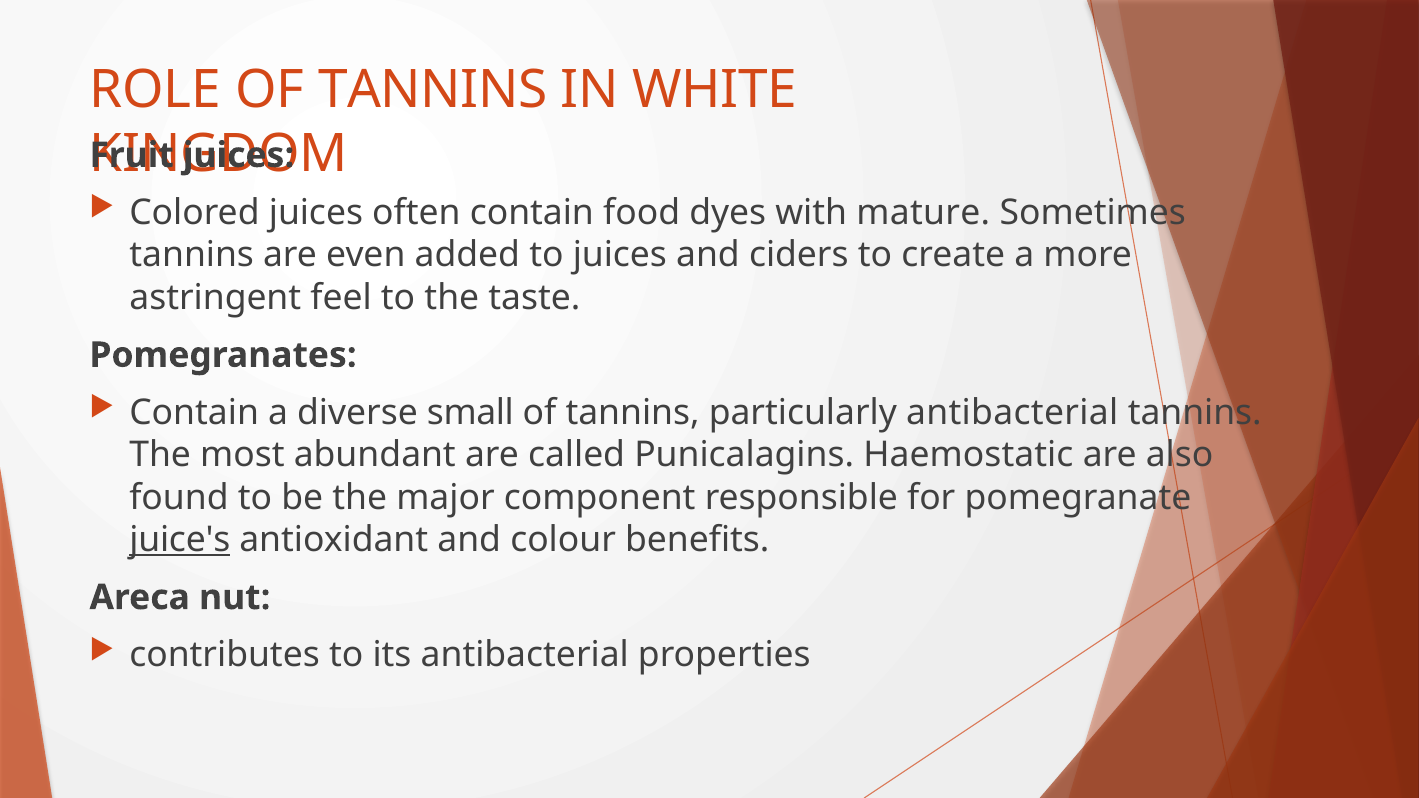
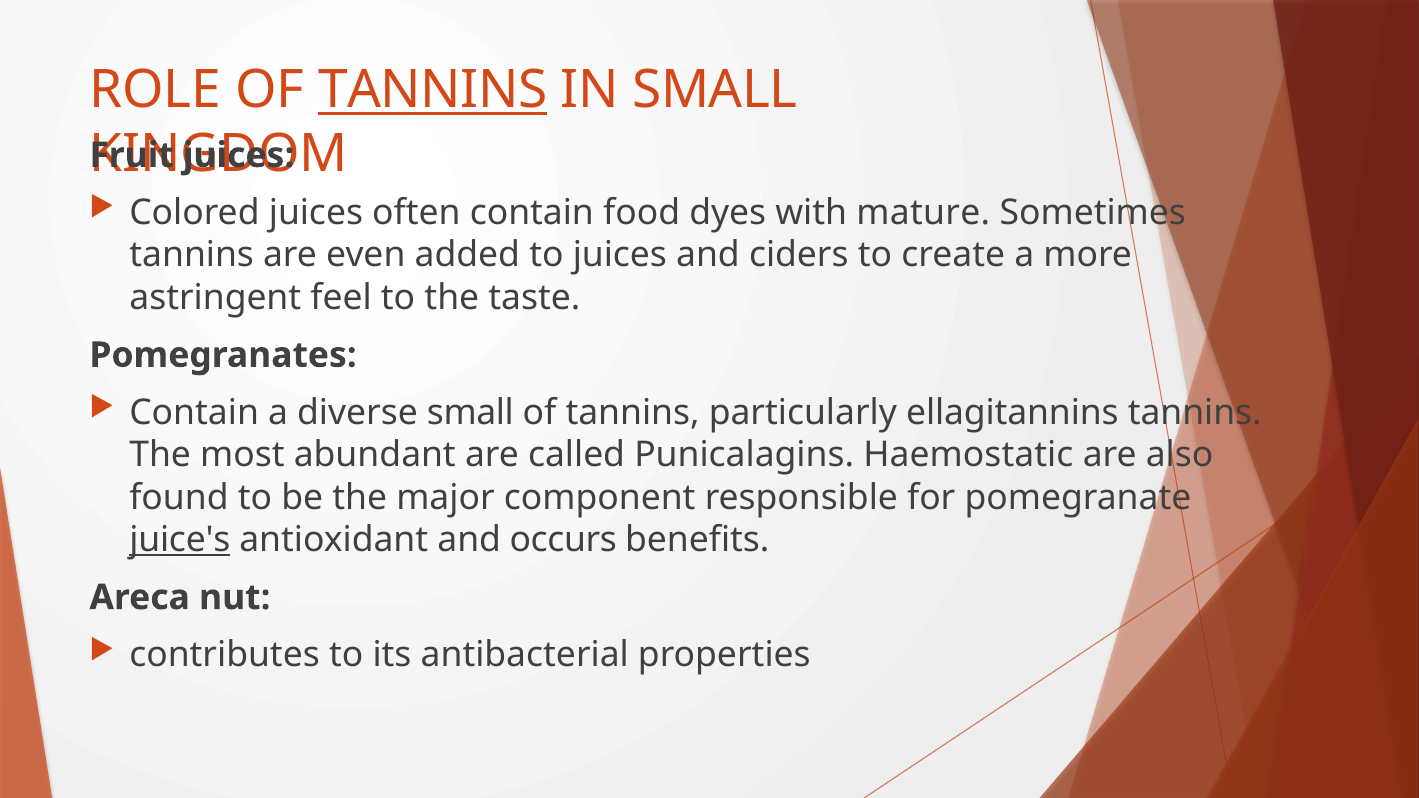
TANNINS underline: none -> present (433, 90)
IN WHITE: WHITE -> SMALL (715, 90)
particularly antibacterial: antibacterial -> ellagitannins (1012, 413)
colour: colour -> occurs (563, 540)
